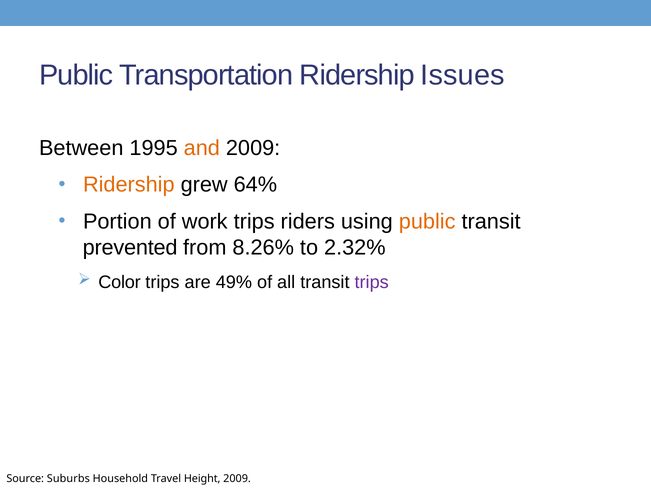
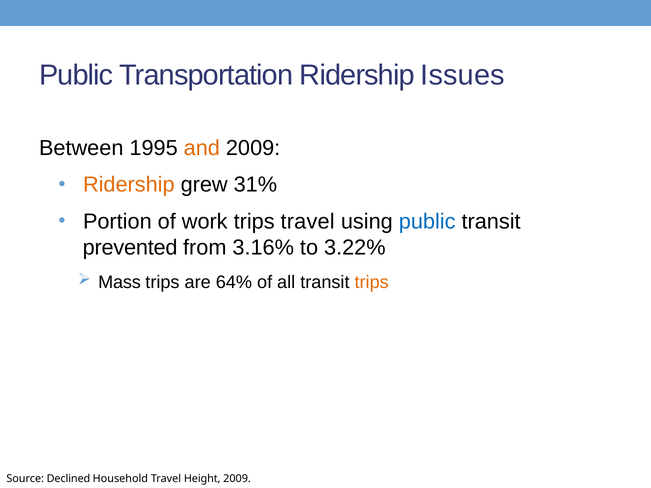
64%: 64% -> 31% (255, 185)
trips riders: riders -> travel (308, 222)
public colour: orange -> blue (427, 222)
8.26%: 8.26% -> 3.16% (263, 248)
2.32%: 2.32% -> 3.22% (355, 248)
Color: Color -> Mass (120, 282)
49%: 49% -> 64% (234, 282)
trips colour: purple -> orange (372, 282)
Suburbs: Suburbs -> Declined (68, 479)
